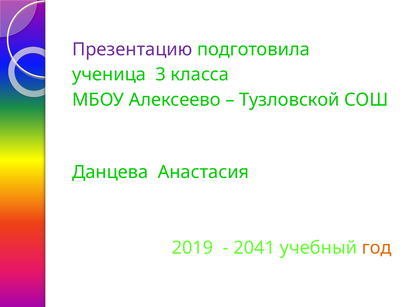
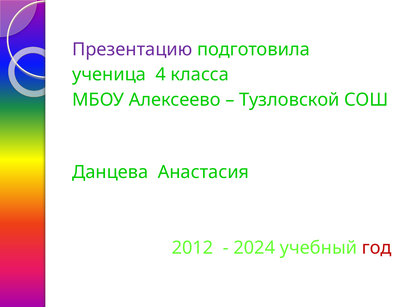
3: 3 -> 4 (161, 75)
2019: 2019 -> 2012 (193, 248)
2041: 2041 -> 2024 (254, 248)
год colour: orange -> red (377, 248)
